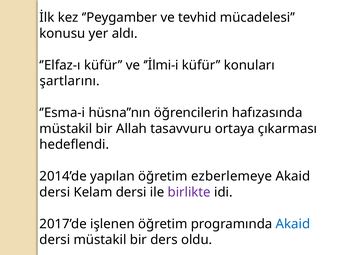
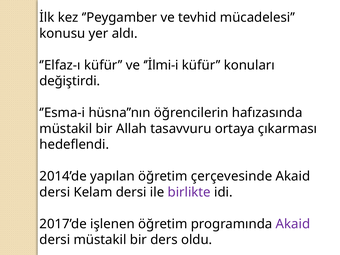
şartlarını: şartlarını -> değiştirdi (70, 81)
ezberlemeye: ezberlemeye -> çerçevesinde (232, 176)
Akaid colour: blue -> purple (293, 224)
